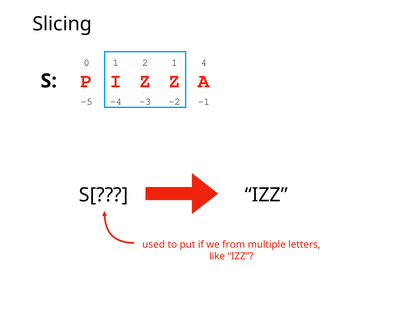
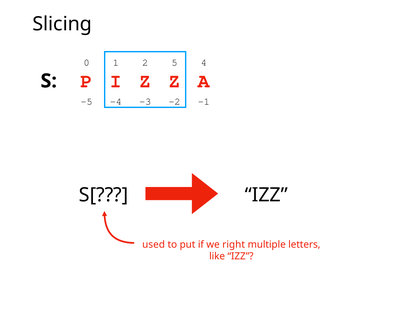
2 1: 1 -> 5 (174, 63)
from: from -> right (234, 245)
